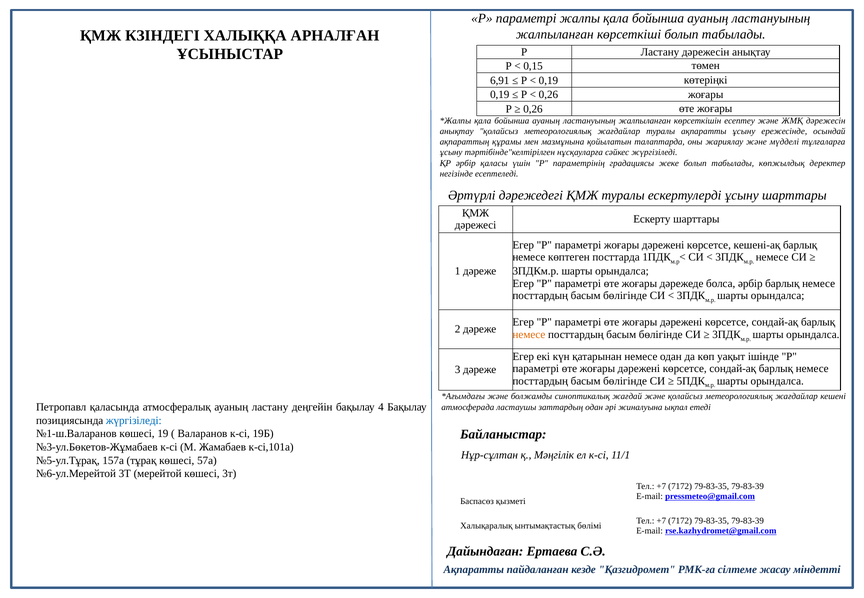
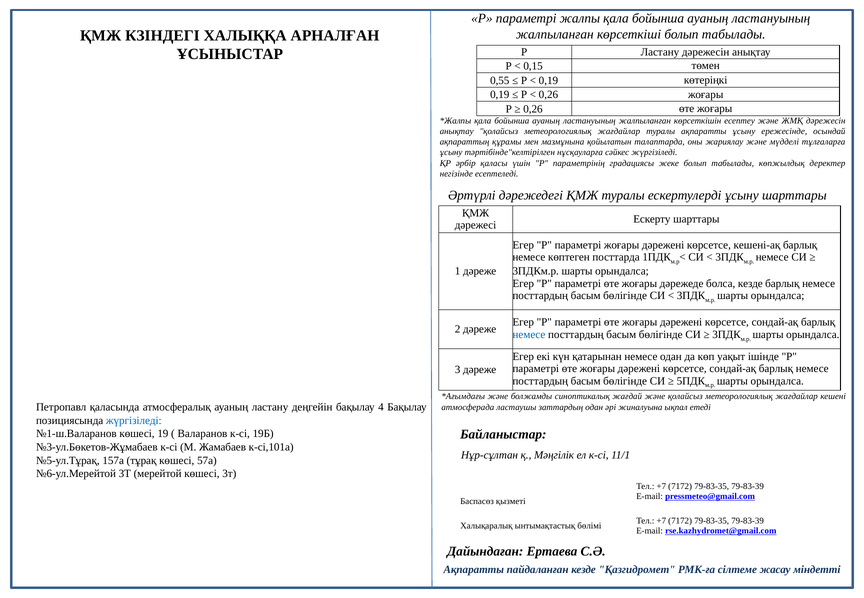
6,91: 6,91 -> 0,55 (500, 81)
болса әрбір: әрбір -> кезде (750, 284)
немесе colour: orange -> blue (529, 335)
